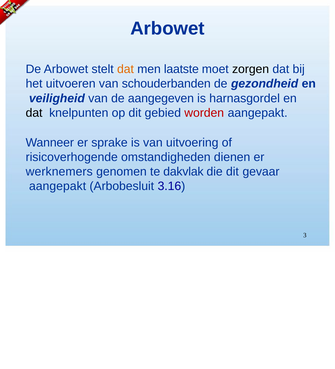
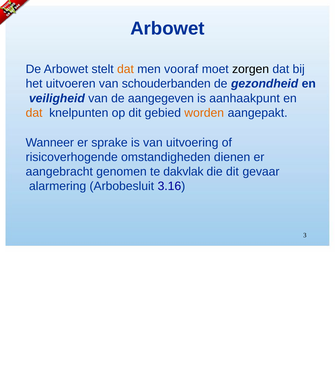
laatste: laatste -> vooraf (181, 69)
harnasgordel: harnasgordel -> aanhaakpunt (245, 98)
dat colour: black -> orange (34, 113)
worden colour: red -> orange (204, 113)
werknemers: werknemers -> aangebracht (59, 171)
aangepakt: aangepakt -> alarmering (58, 186)
